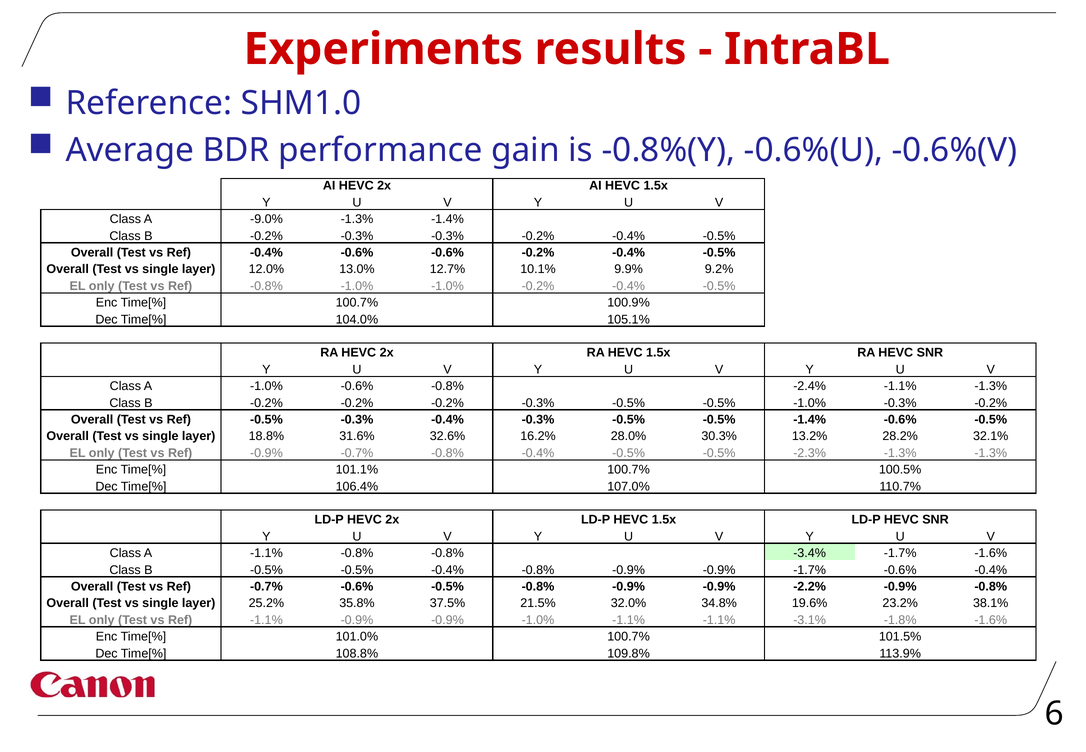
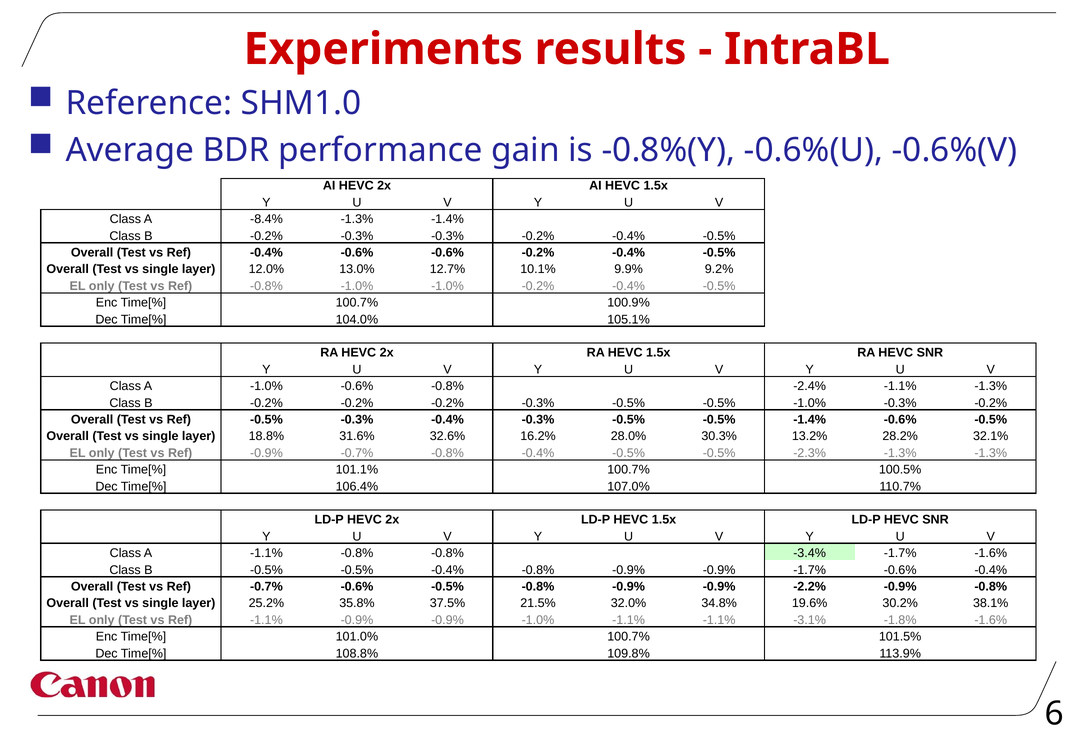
-9.0%: -9.0% -> -8.4% (266, 219)
23.2%: 23.2% -> 30.2% (900, 603)
